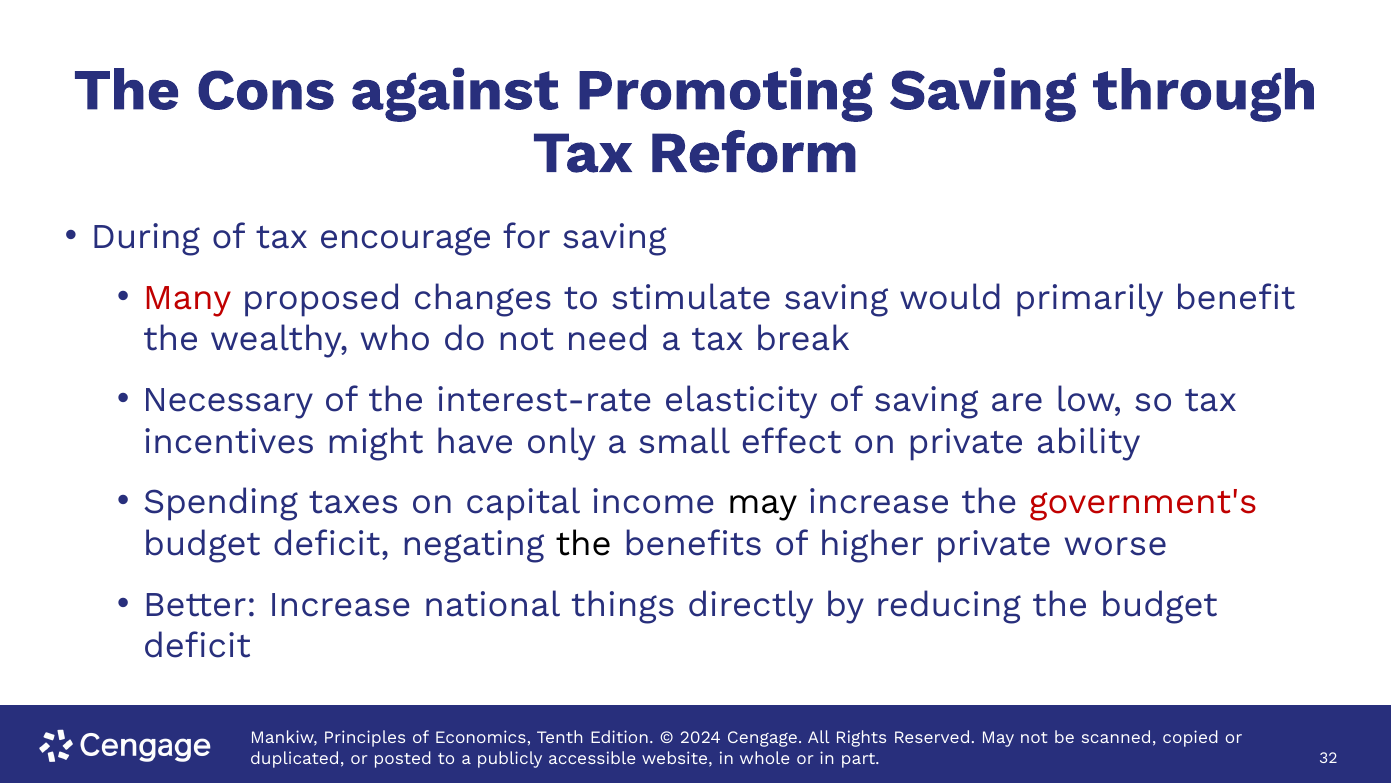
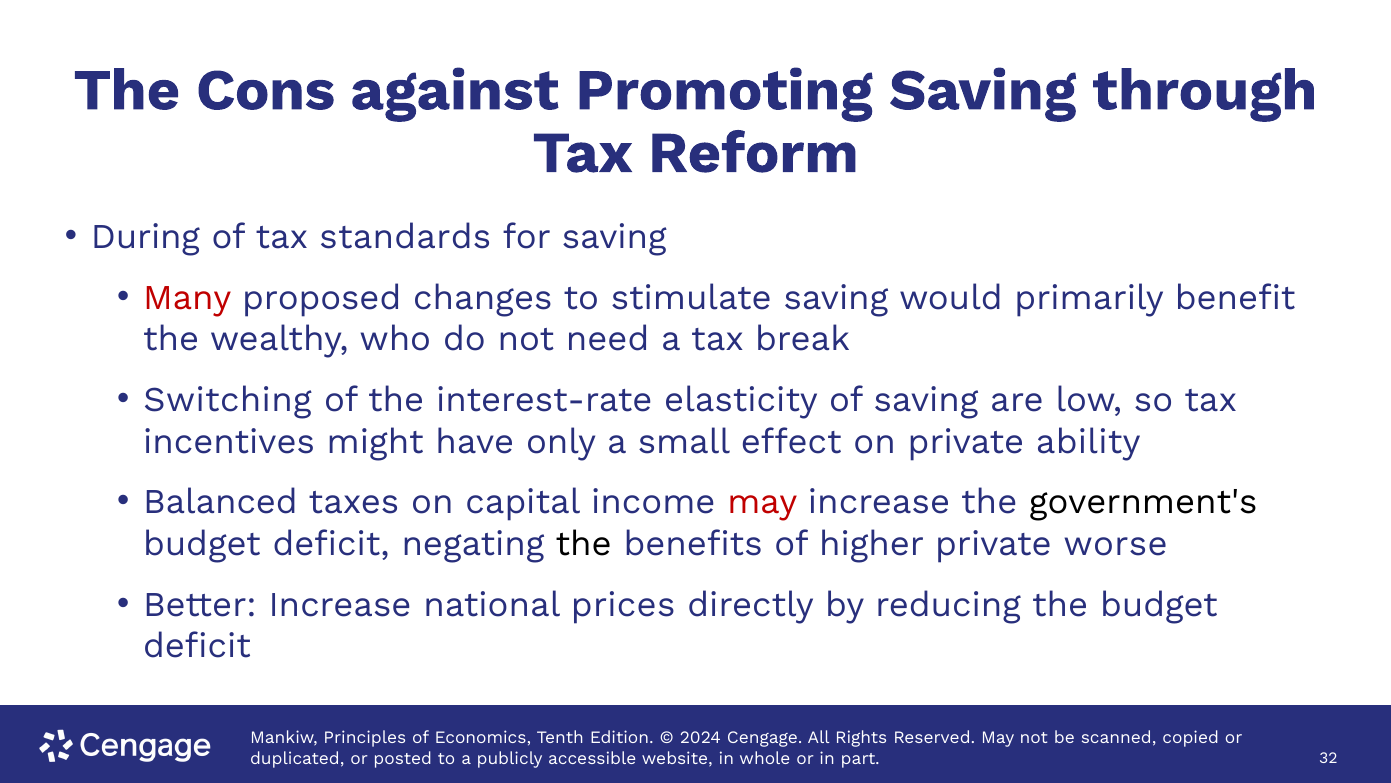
encourage: encourage -> standards (405, 237)
Necessary: Necessary -> Switching (228, 400)
Spending: Spending -> Balanced (220, 502)
may colour: black -> red (762, 502)
government's colour: red -> black (1143, 502)
things: things -> prices (623, 604)
